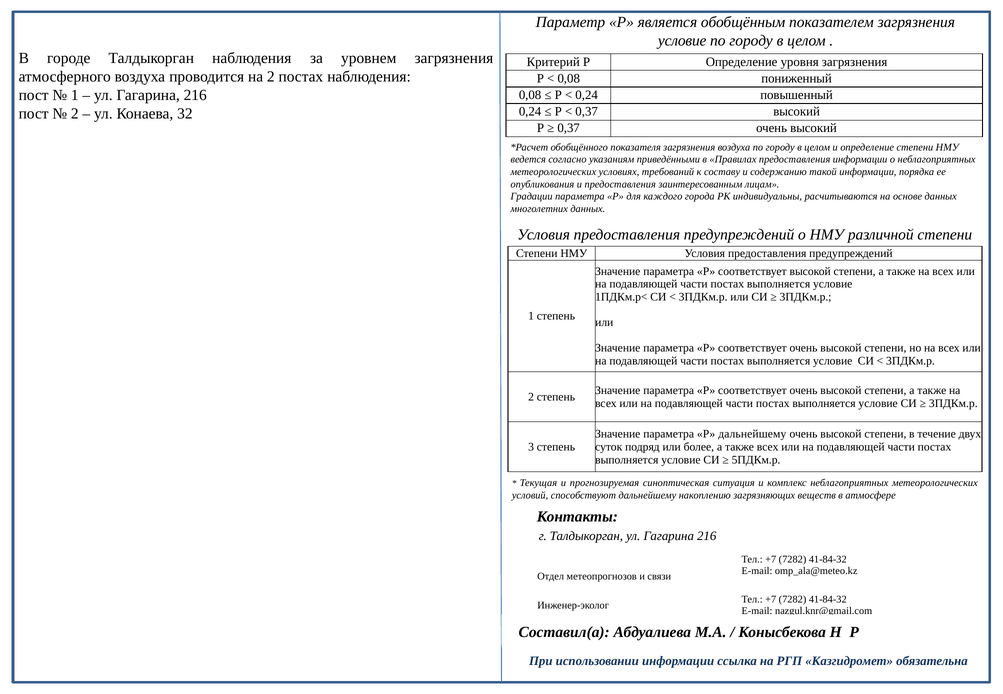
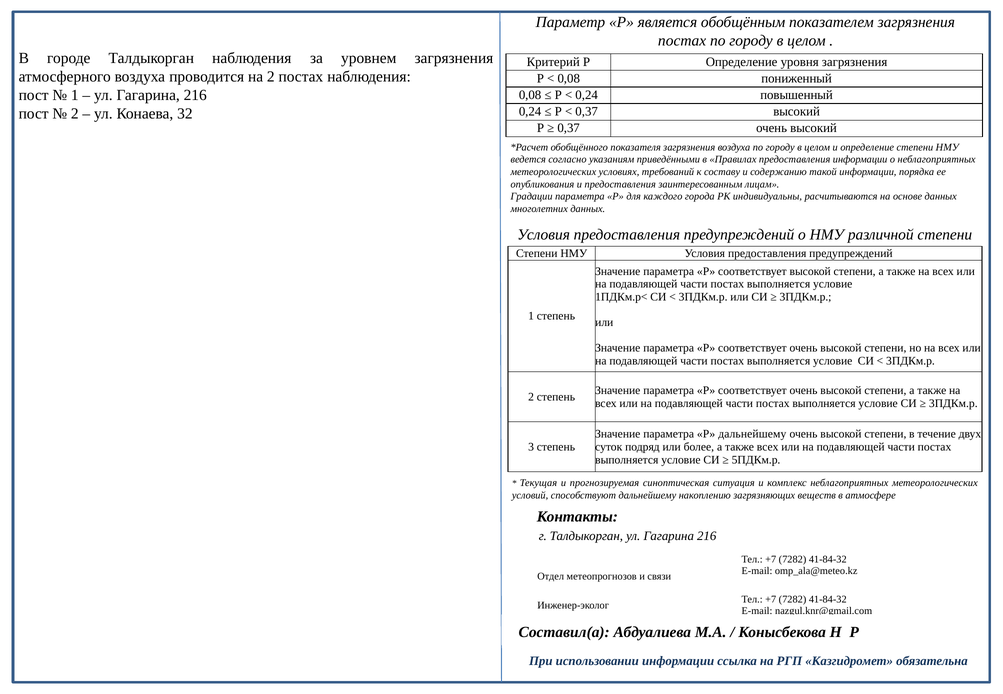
условие: условие -> постах (682, 41)
